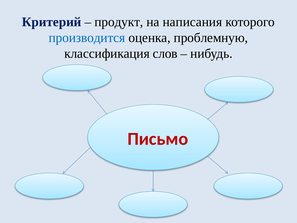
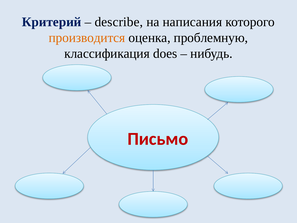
продукт: продукт -> describe (119, 22)
производится colour: blue -> orange (87, 38)
слов: слов -> does (165, 54)
